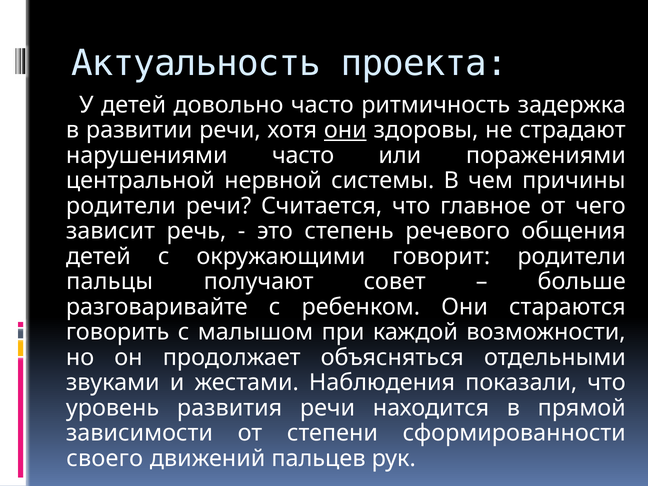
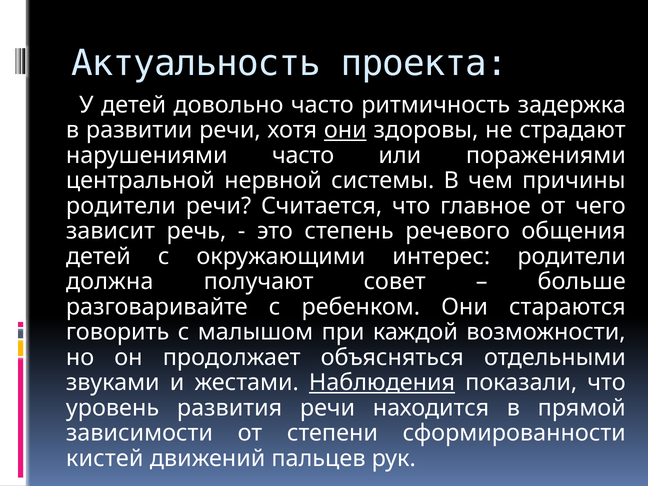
говорит: говорит -> интерес (441, 256)
пальцы: пальцы -> должна (110, 282)
Наблюдения underline: none -> present (382, 383)
своего: своего -> кистей (105, 459)
